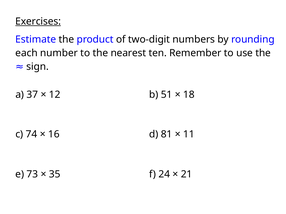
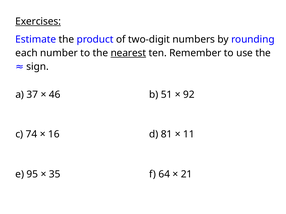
nearest underline: none -> present (128, 53)
12: 12 -> 46 (55, 95)
18: 18 -> 92 (189, 95)
73: 73 -> 95 (32, 175)
24: 24 -> 64 (164, 175)
